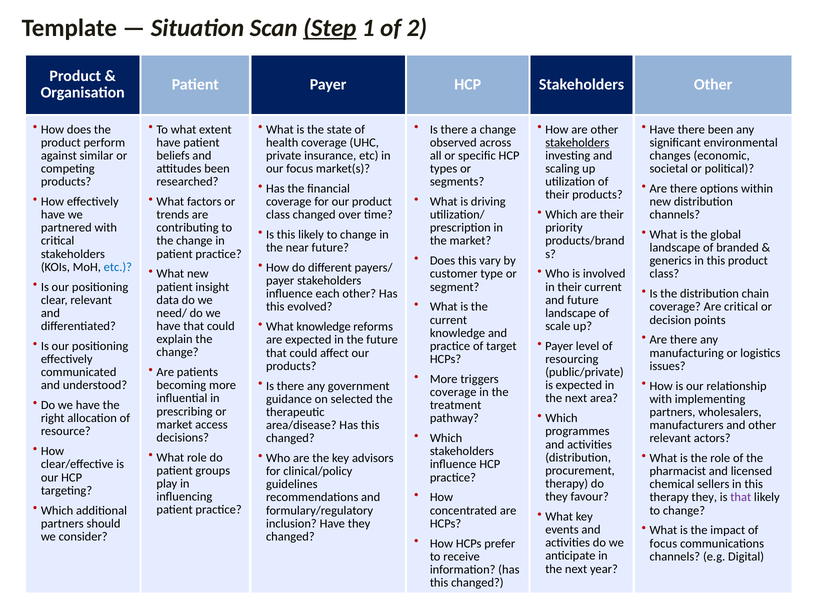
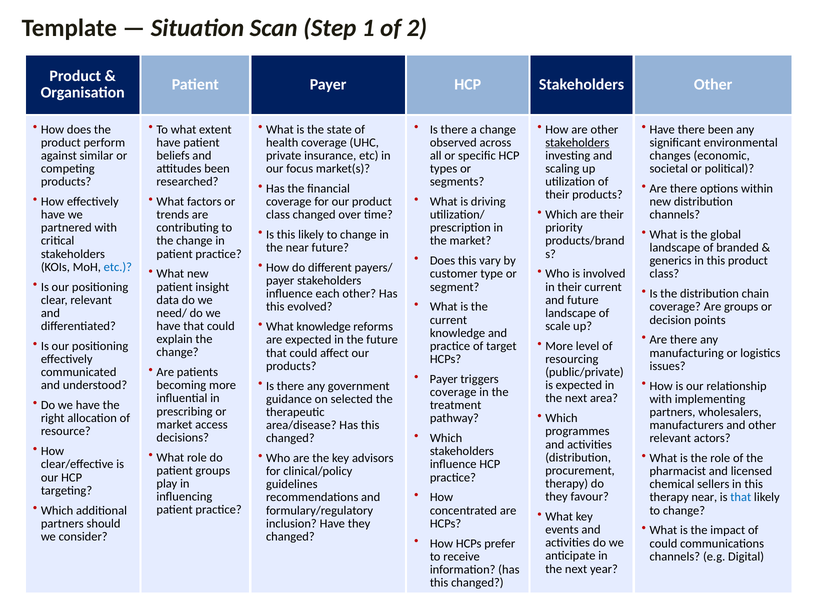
Step underline: present -> none (330, 28)
Are critical: critical -> groups (741, 307)
Payer: Payer -> More (559, 346)
More: More -> Payer (444, 379)
therapy they: they -> near (704, 497)
that colour: purple -> blue (741, 497)
focus: focus -> could (663, 543)
